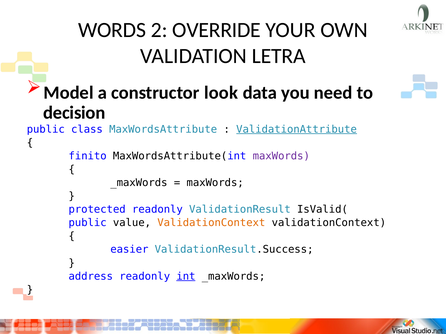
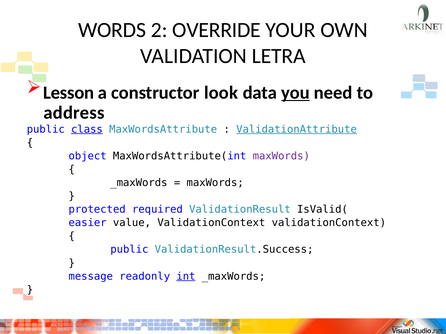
Model: Model -> Lesson (69, 93)
you underline: none -> present (296, 93)
decision: decision -> address (74, 113)
class underline: none -> present (87, 129)
finito: finito -> object (88, 156)
protected readonly: readonly -> required (157, 210)
public: public -> easier (88, 223)
ValidationContext colour: orange -> black (211, 223)
easier: easier -> public (129, 250)
address: address -> message (91, 277)
